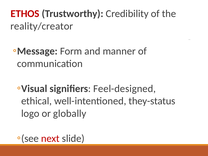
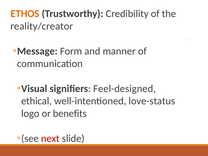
ETHOS colour: red -> orange (25, 14)
they-status: they-status -> love-status (152, 101)
globally: globally -> benefits (70, 114)
